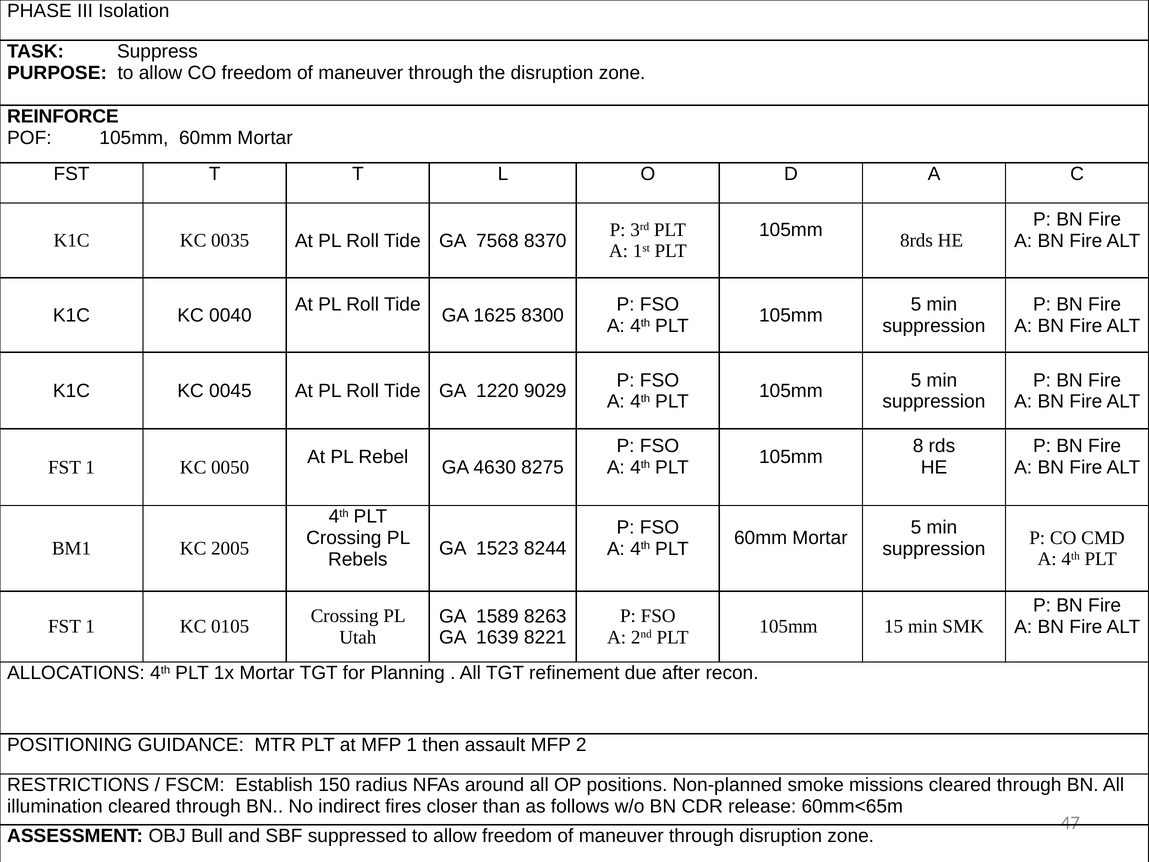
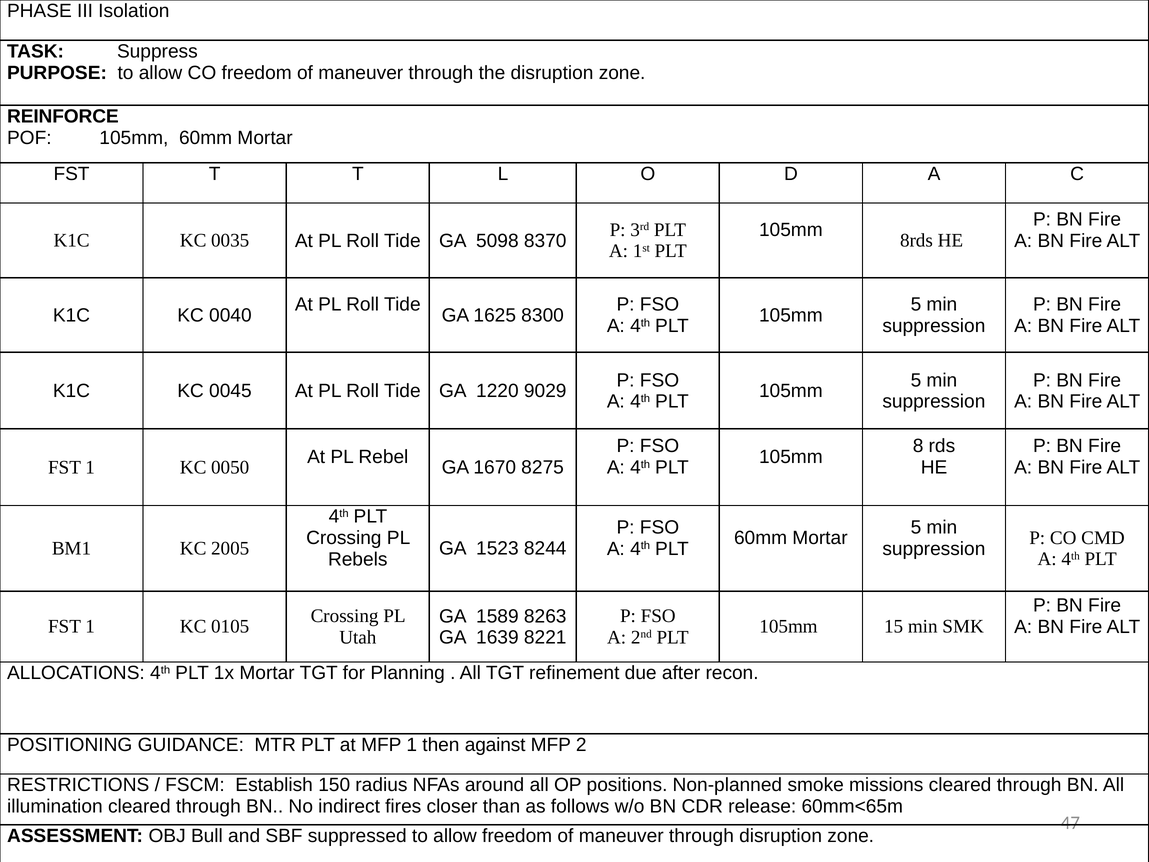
7568: 7568 -> 5098 (497, 241)
4630: 4630 -> 1670 (495, 467)
assault: assault -> against (495, 745)
